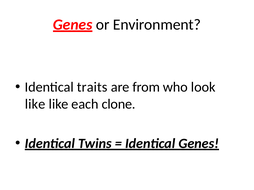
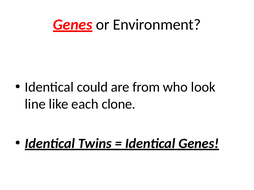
traits: traits -> could (92, 87)
like: like -> line (35, 104)
